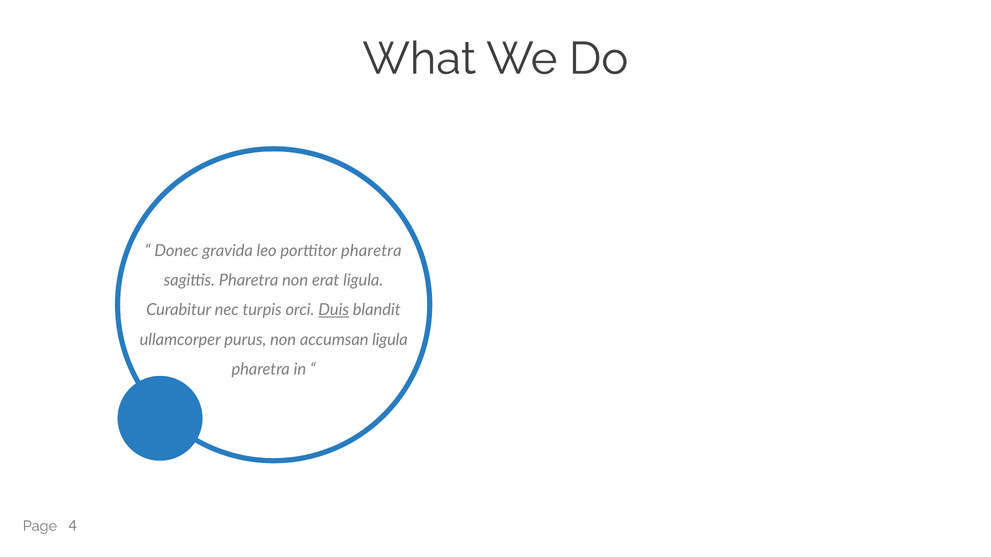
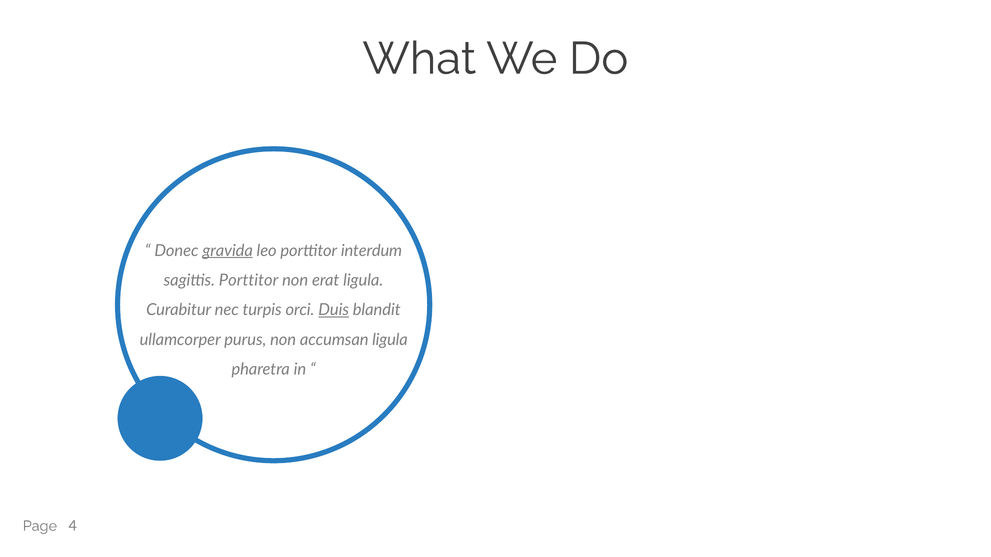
gravida underline: none -> present (228, 251)
porttitor pharetra: pharetra -> interdum (371, 251)
sagittis Pharetra: Pharetra -> Porttitor (249, 281)
